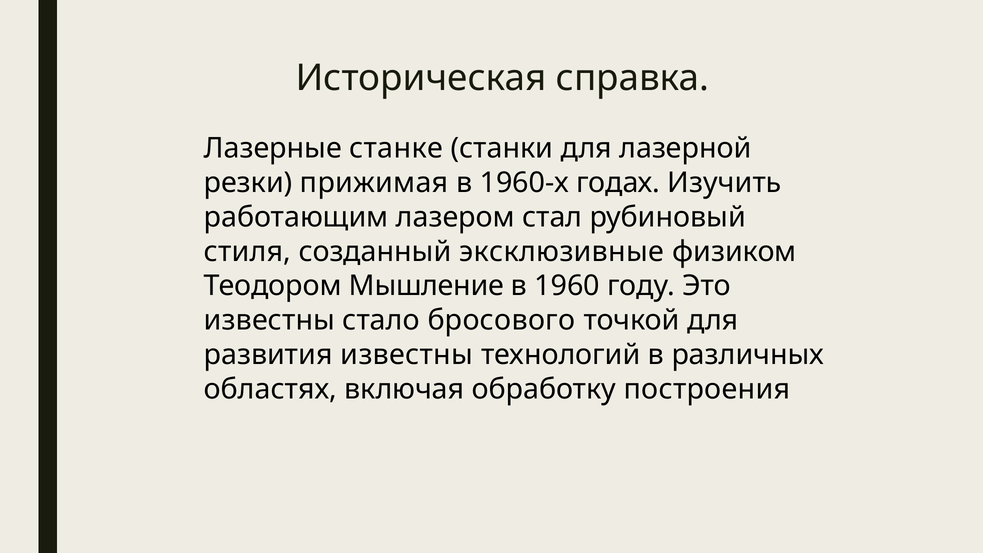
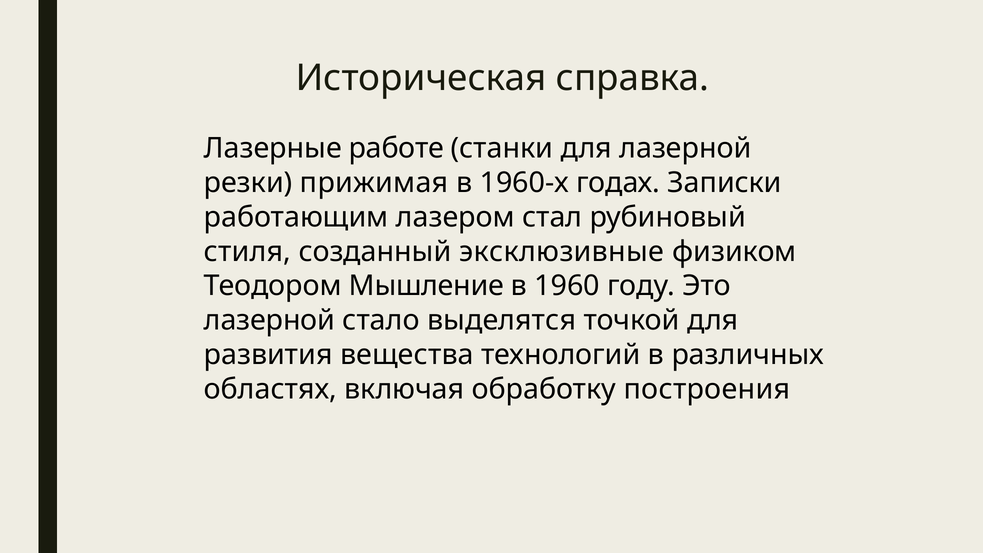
станке: станке -> работе (396, 148)
Изучить: Изучить -> Записки (725, 183)
известны: известны -> лазерной (270, 320)
бросового: бросового -> выделятся (502, 320)
развития известны: известны -> вещества (407, 355)
